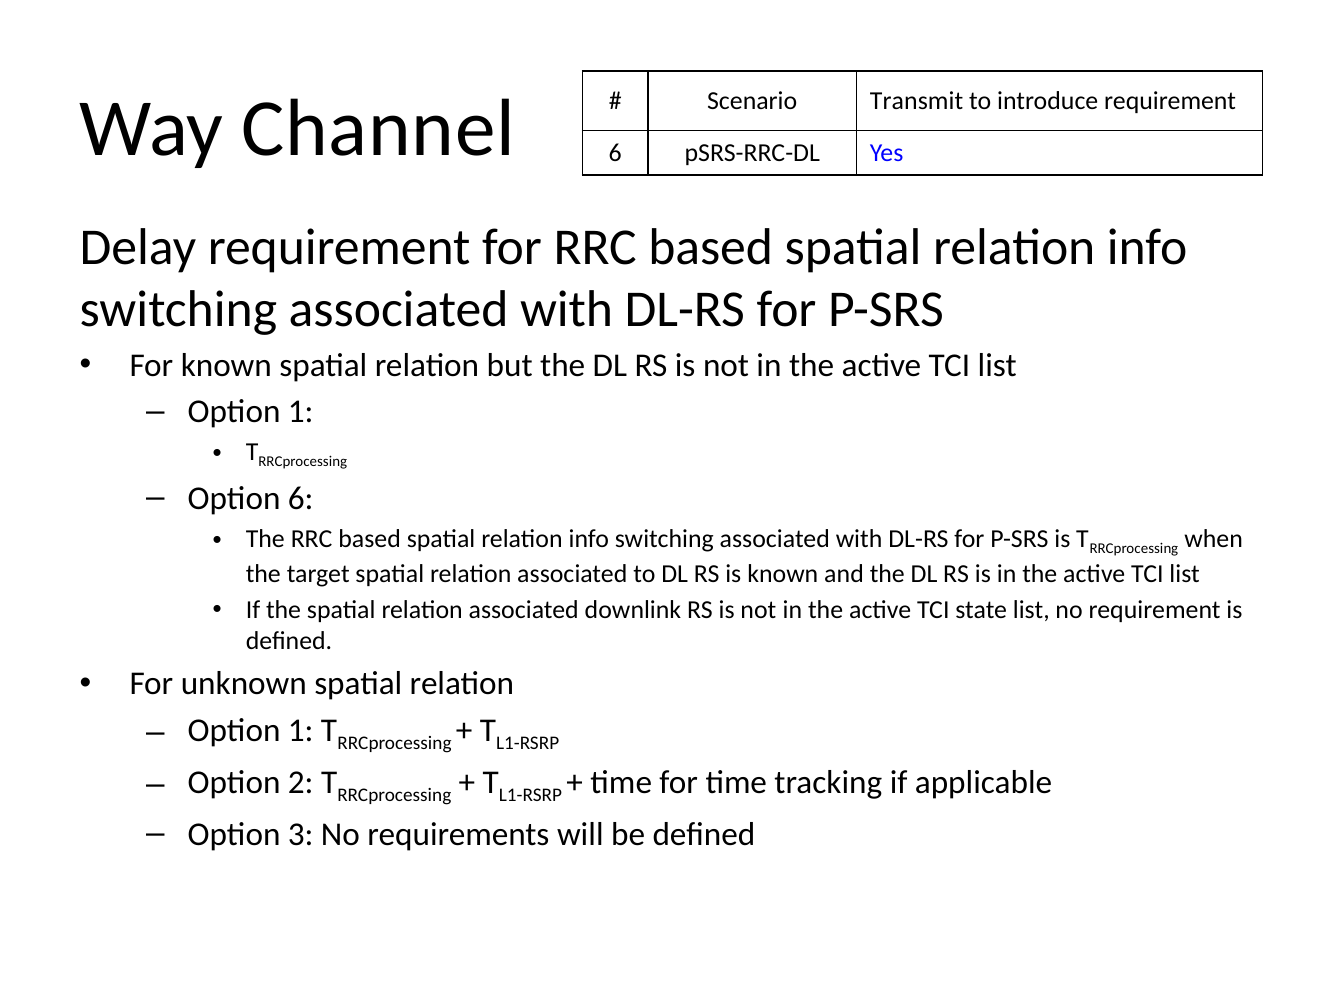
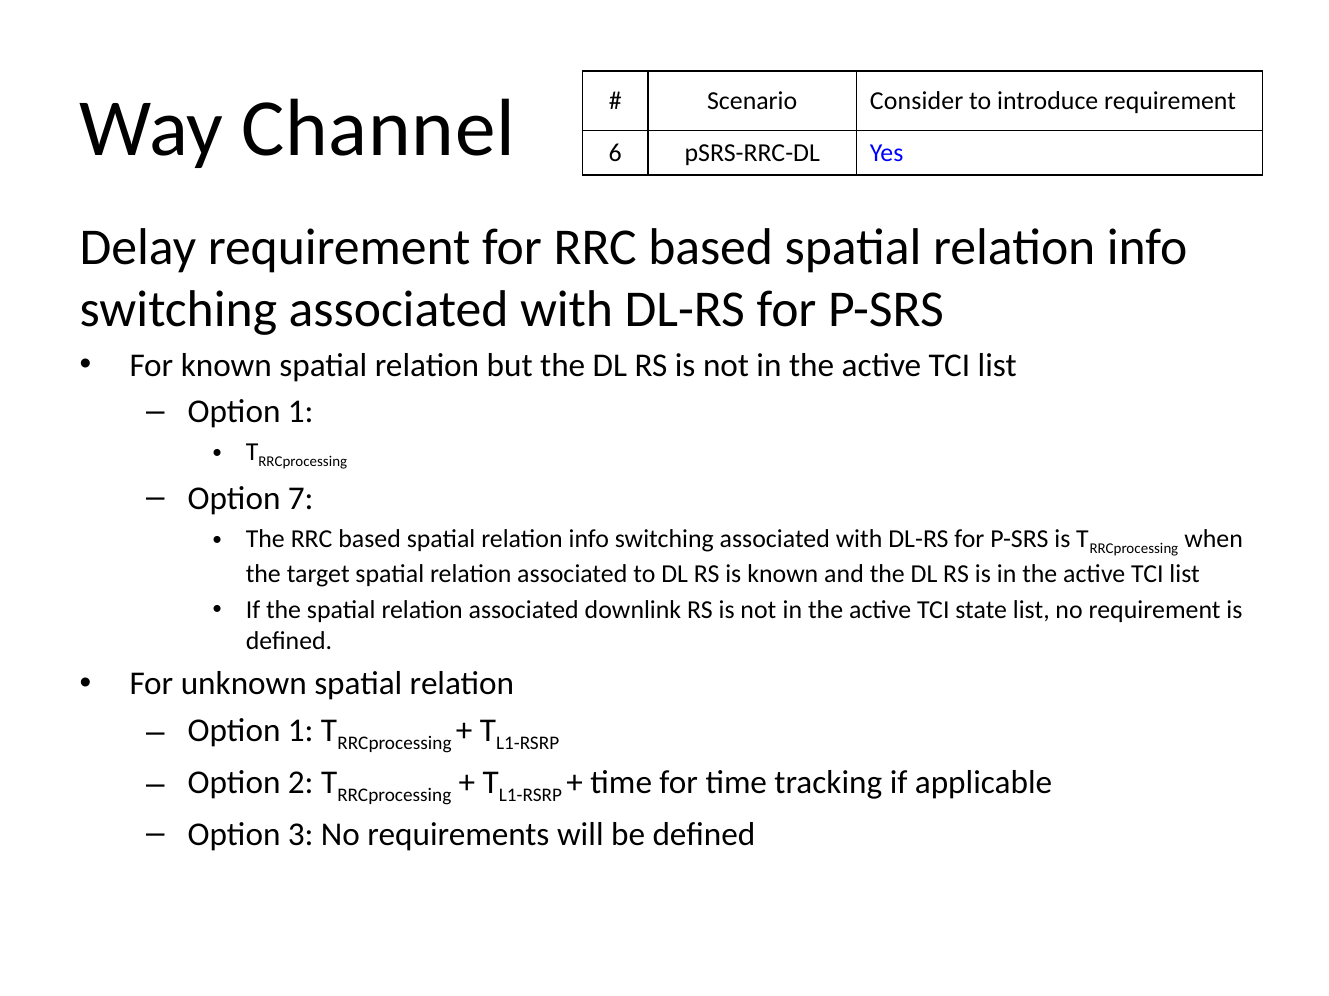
Transmit: Transmit -> Consider (917, 101)
Option 6: 6 -> 7 (301, 499)
